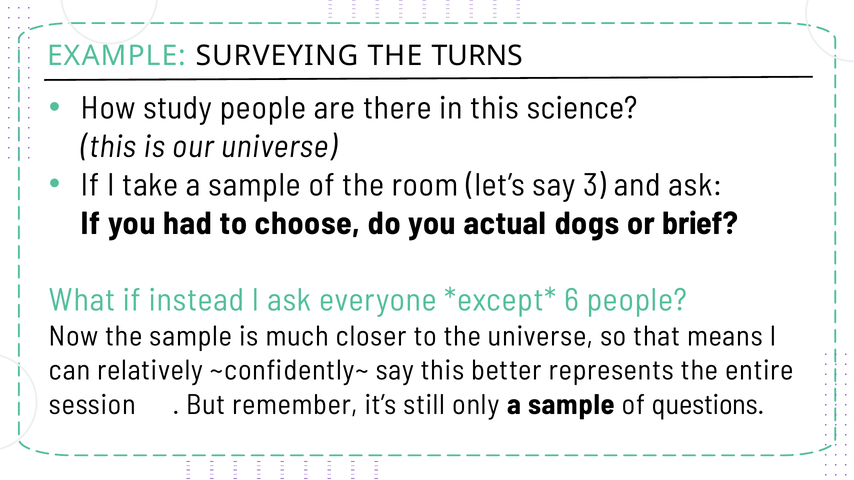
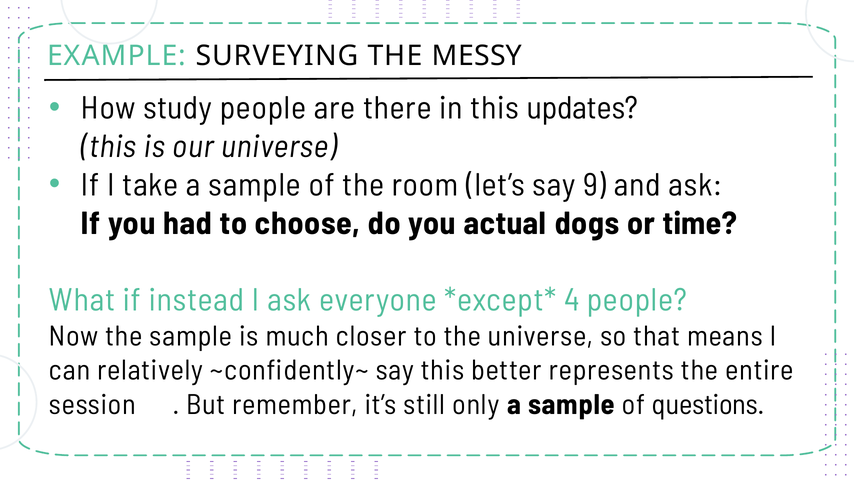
TURNS: TURNS -> MESSY (477, 56)
science: science -> updates (582, 108)
3: 3 -> 9 (594, 185)
brief: brief -> time (700, 224)
6: 6 -> 4 (572, 301)
